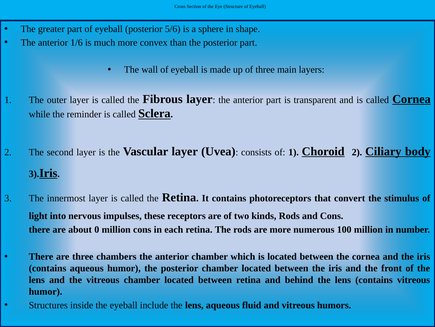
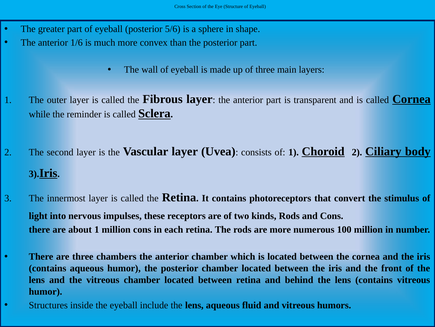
about 0: 0 -> 1 (97, 229)
